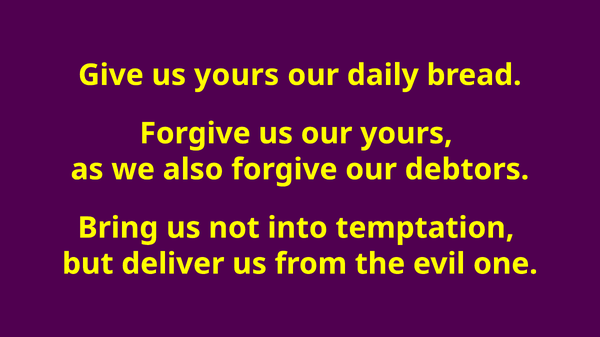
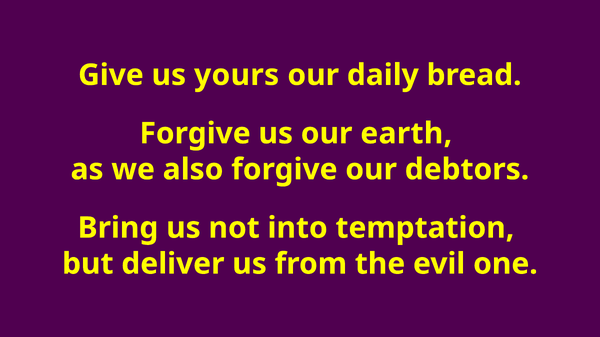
our yours: yours -> earth (406, 134)
